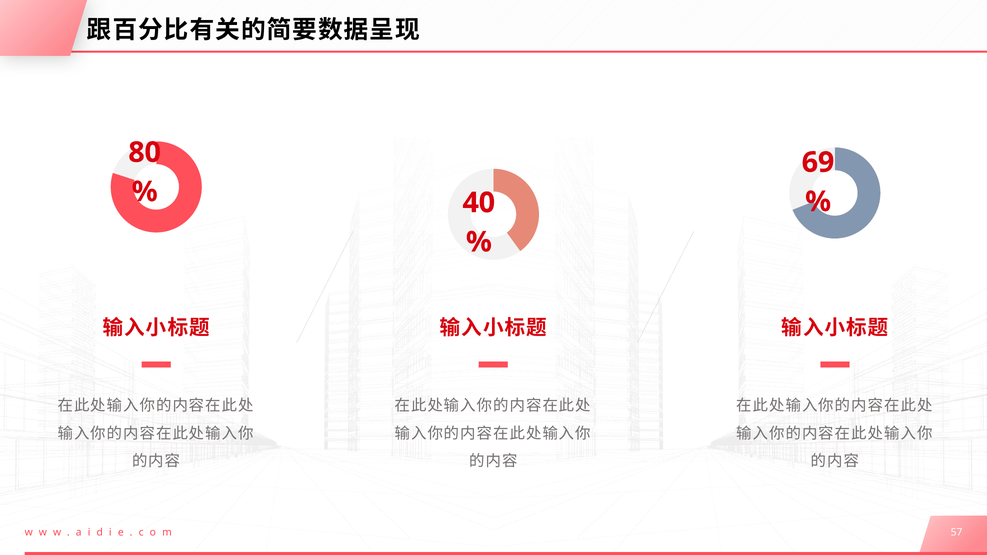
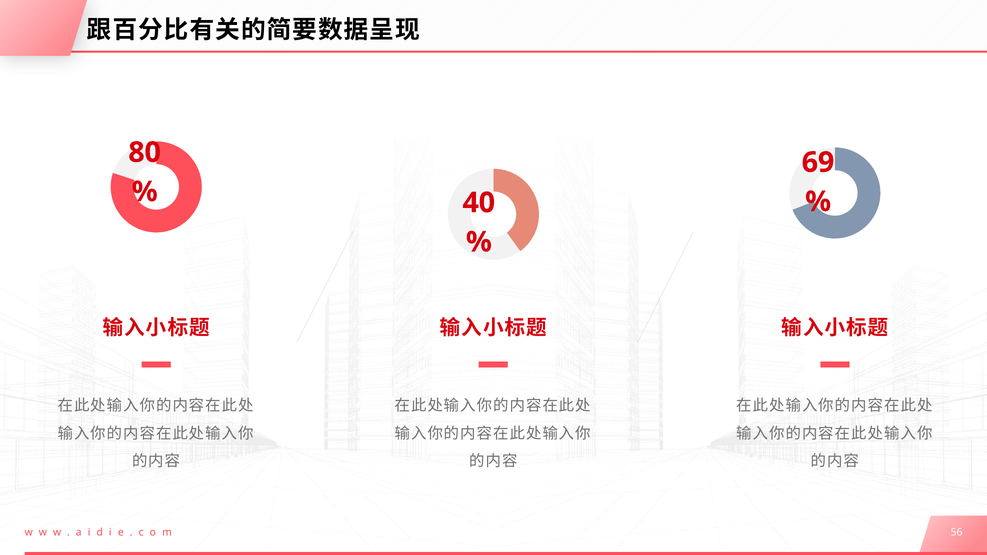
57: 57 -> 56 (957, 533)
